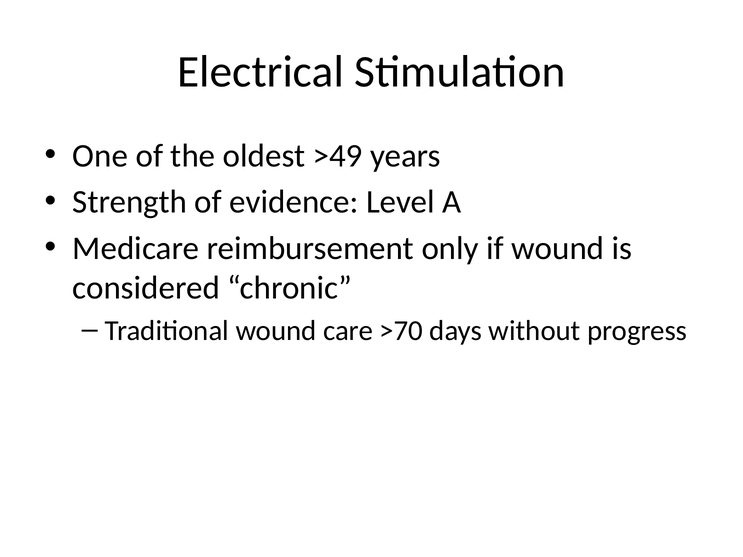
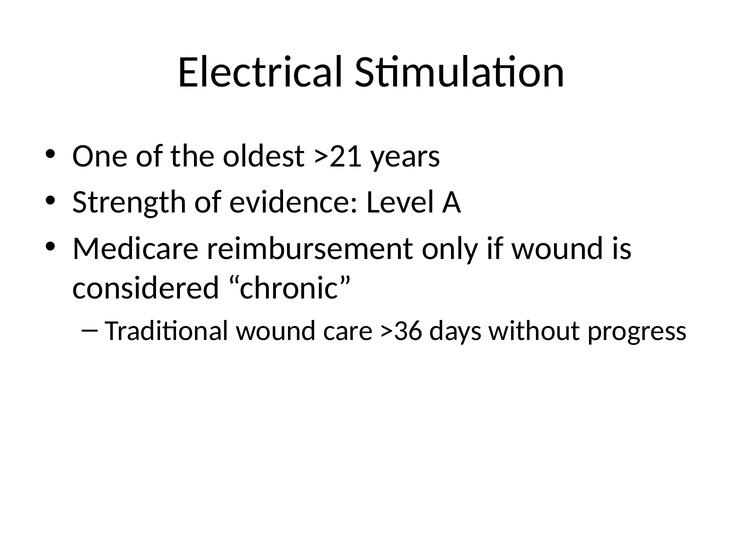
>49: >49 -> >21 (338, 156)
>70: >70 -> >36 (401, 331)
